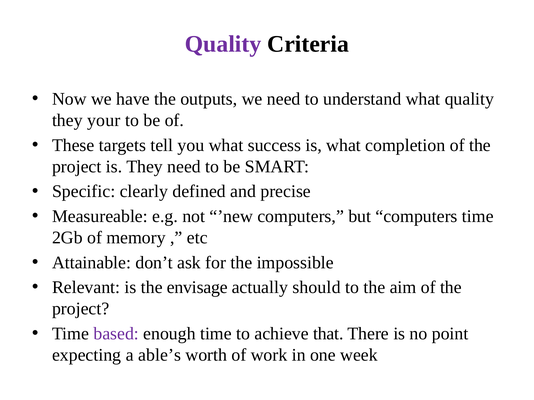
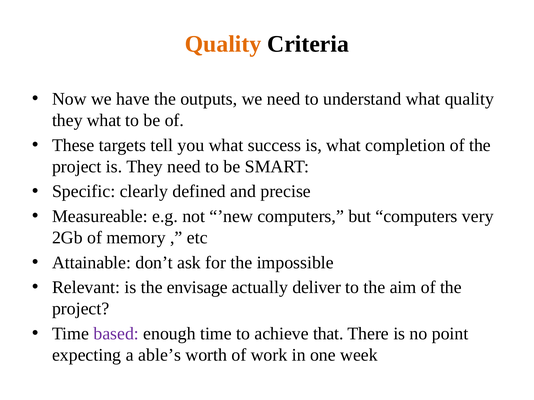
Quality colour: purple -> orange (223, 44)
they your: your -> what (104, 121)
computers time: time -> very (478, 217)
should: should -> deliver (317, 288)
